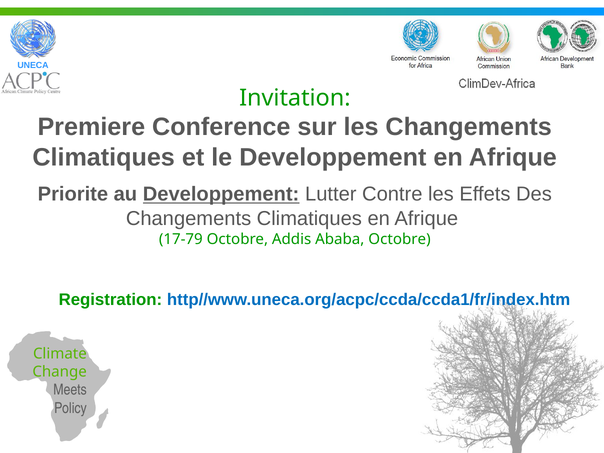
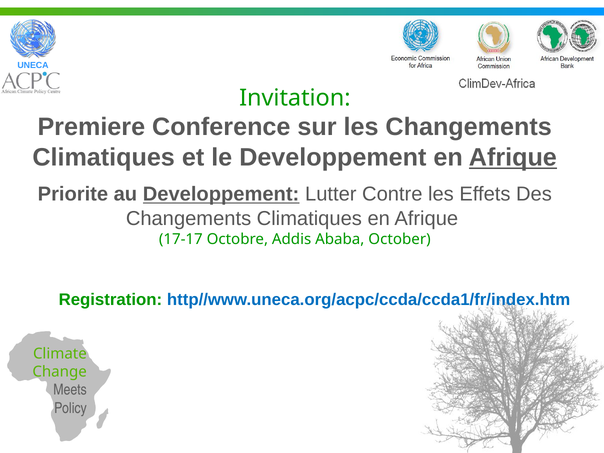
Afrique underline: none -> present (513, 157)
17-79: 17-79 -> 17-17 (181, 239)
Ababa Octobre: Octobre -> October (400, 239)
